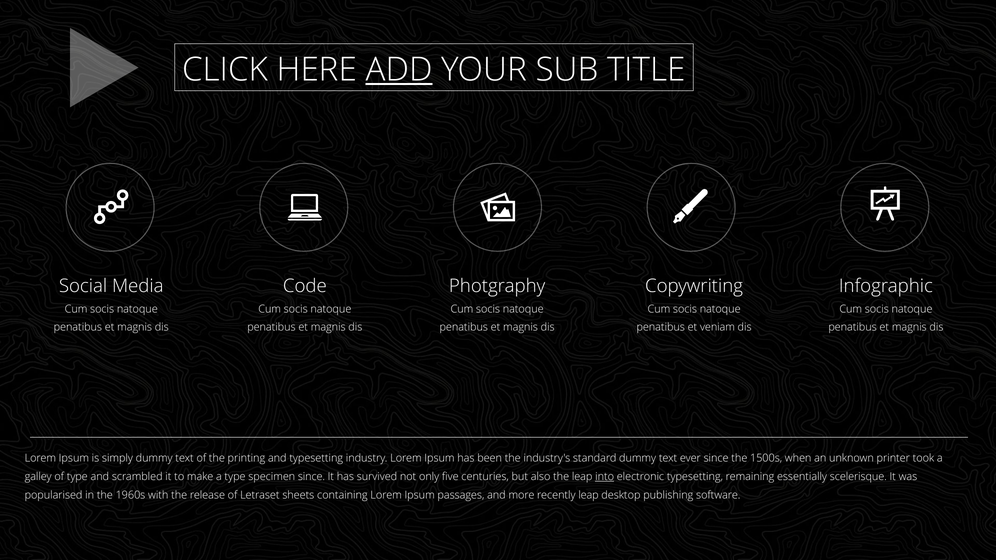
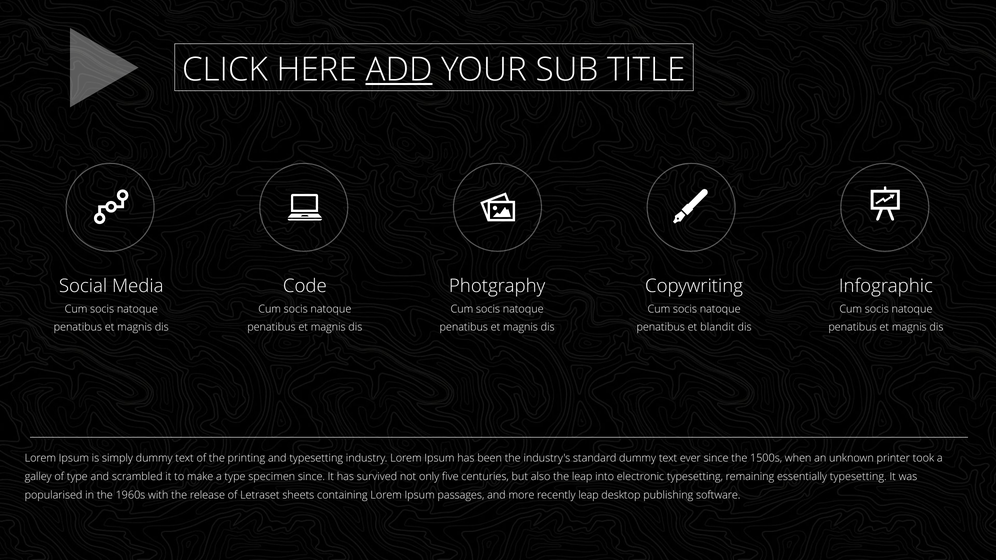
veniam: veniam -> blandit (717, 327)
into underline: present -> none (605, 477)
essentially scelerisque: scelerisque -> typesetting (858, 477)
